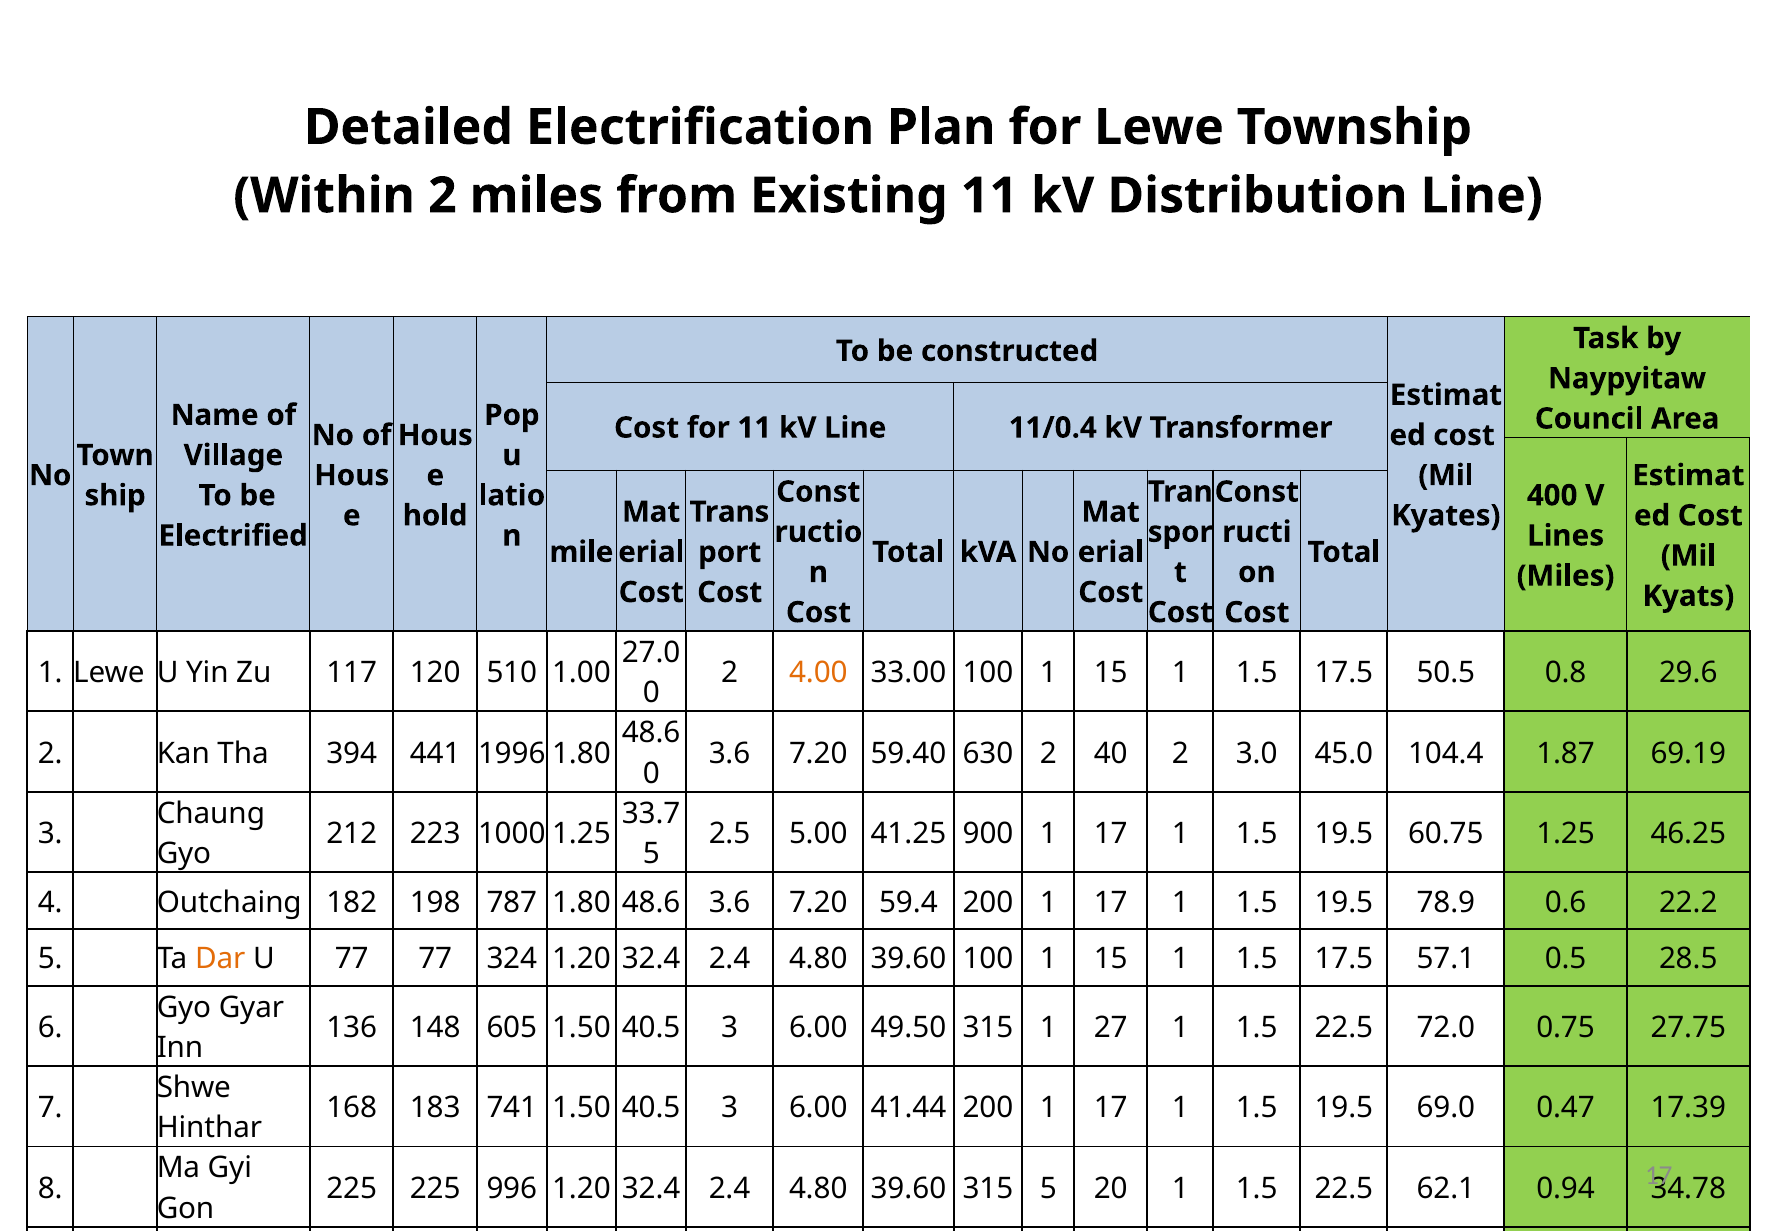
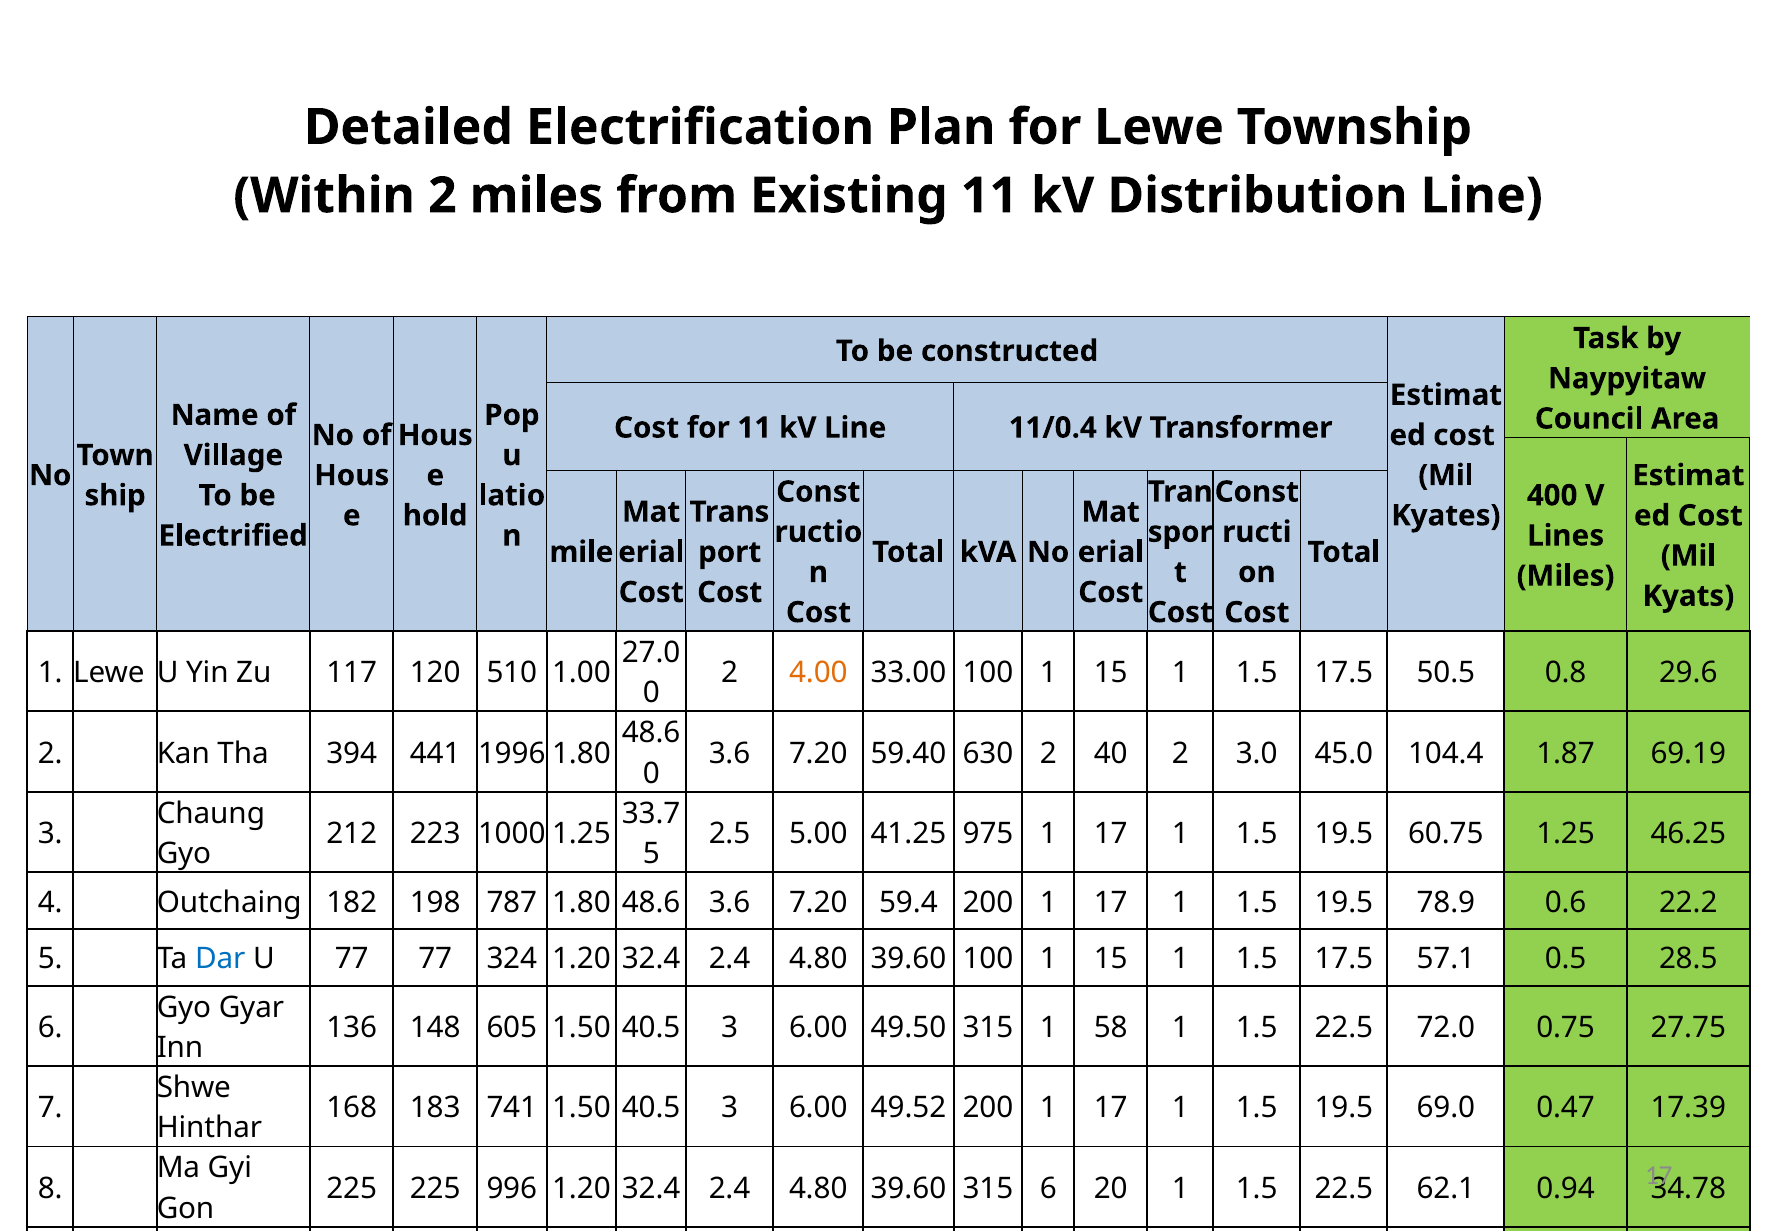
900: 900 -> 975 (988, 834)
Dar colour: orange -> blue (220, 959)
27: 27 -> 58 (1111, 1027)
41.44: 41.44 -> 49.52 (909, 1108)
315 5: 5 -> 6 (1048, 1188)
